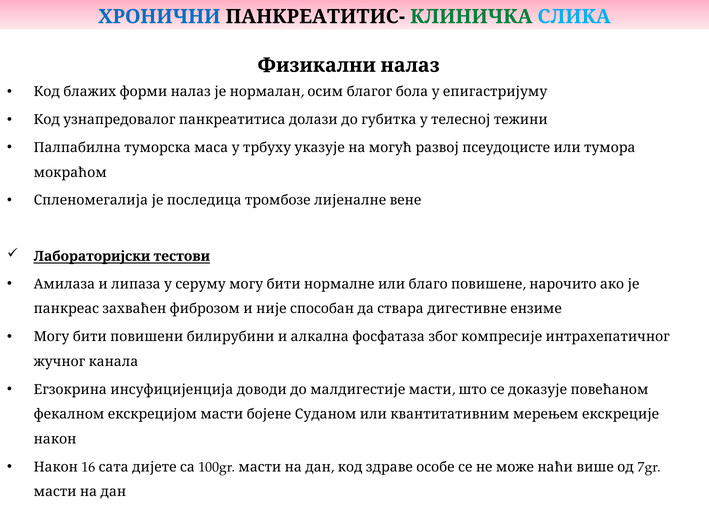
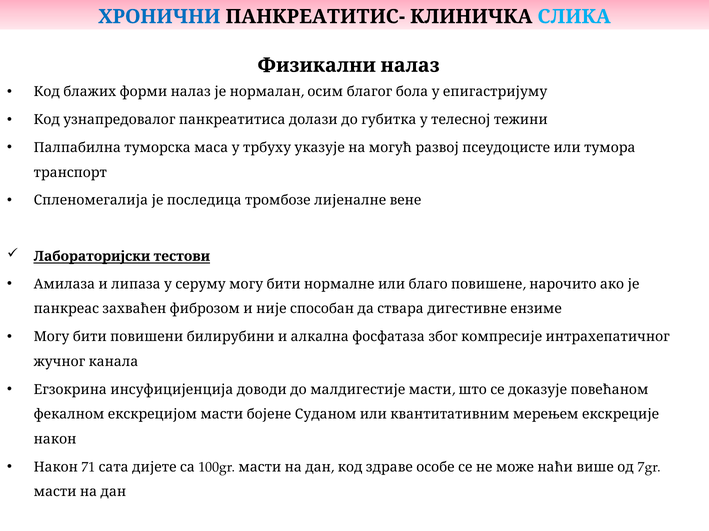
КЛИНИЧКА colour: green -> black (471, 17)
мокраћом: мокраћом -> транспорт (70, 173)
16: 16 -> 71 (88, 468)
